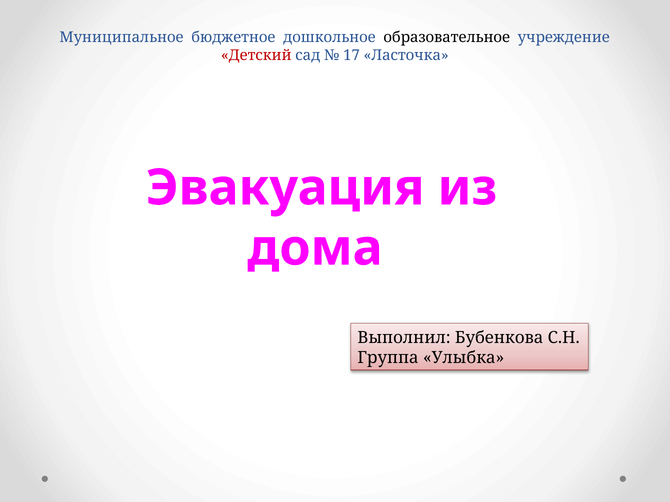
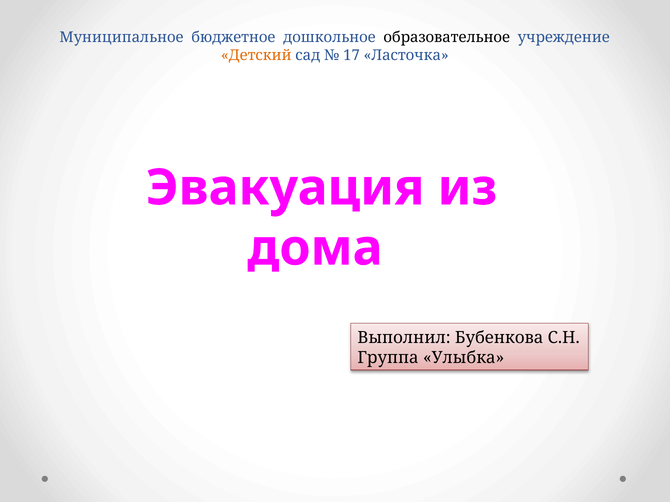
Детский colour: red -> orange (256, 55)
